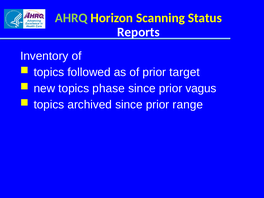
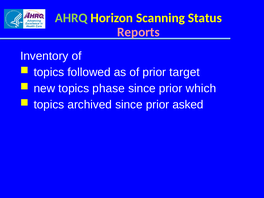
Reports colour: white -> pink (138, 32)
vagus: vagus -> which (201, 88)
range: range -> asked (188, 105)
